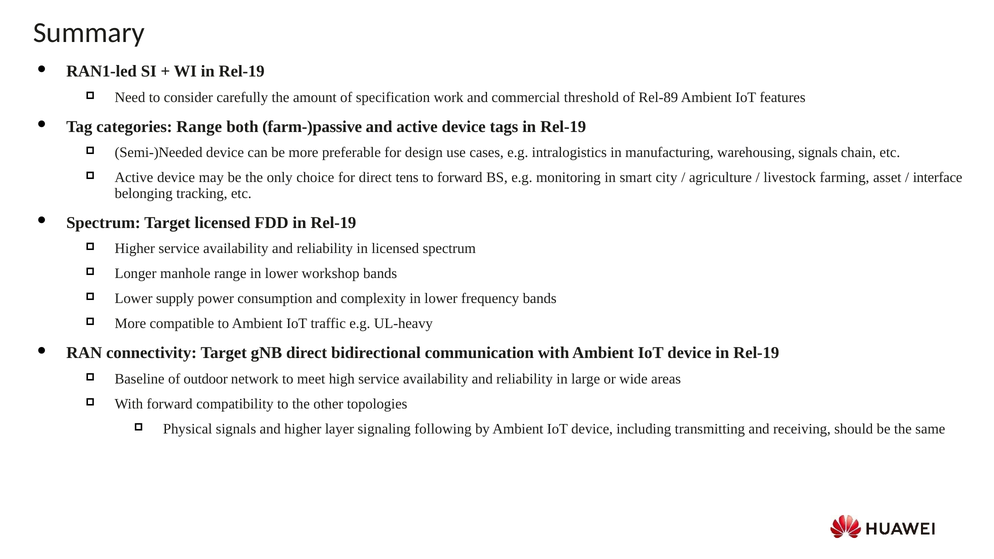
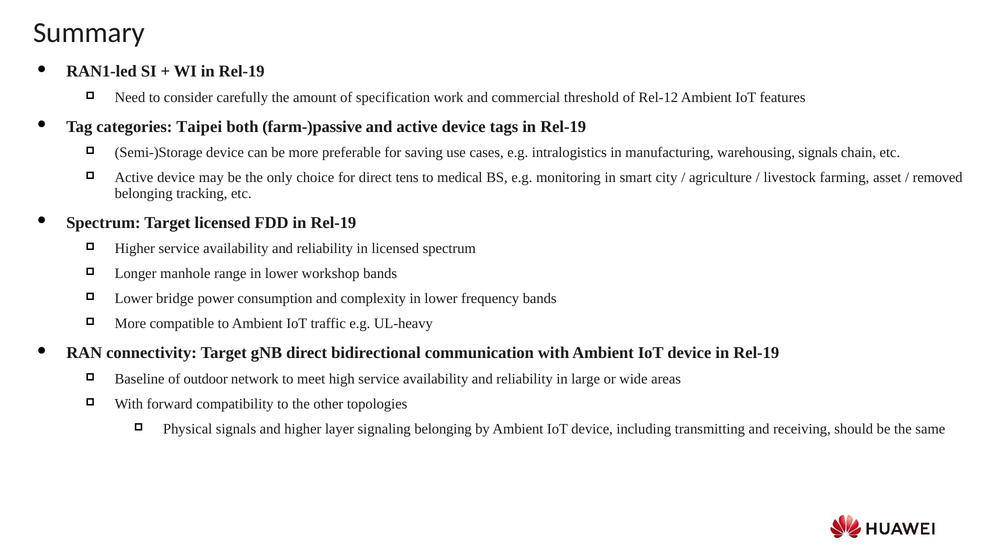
Rel-89: Rel-89 -> Rel-12 (658, 97)
categories Range: Range -> Taipei (199, 127)
Semi-)Needed: Semi-)Needed -> Semi-)Storage (159, 153)
design: design -> saving (424, 153)
to forward: forward -> medical (460, 178)
interface: interface -> removed (938, 178)
supply: supply -> bridge (175, 299)
signaling following: following -> belonging (443, 429)
